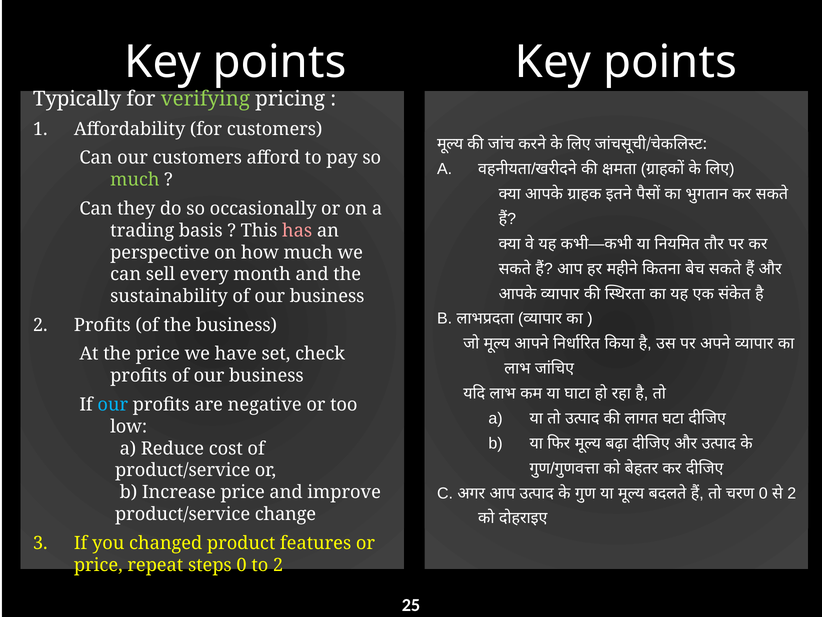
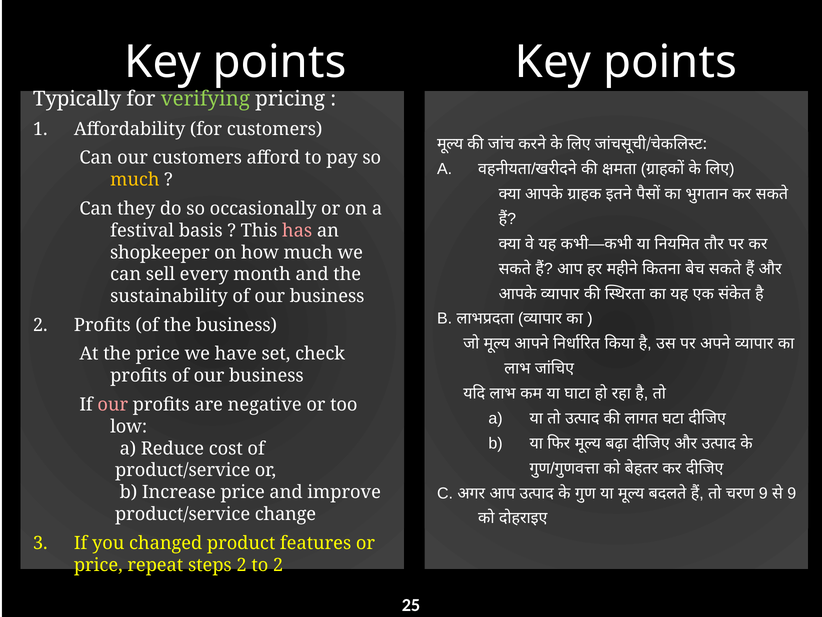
much colour: light green -> yellow (135, 180)
trading: trading -> festival (142, 230)
perspective: perspective -> shopkeeper (160, 252)
our colour: light blue -> pink (113, 404)
0: 0 -> 9 (763, 493)
2: 2 -> 9 (792, 493)
steps 0: 0 -> 2 (242, 565)
